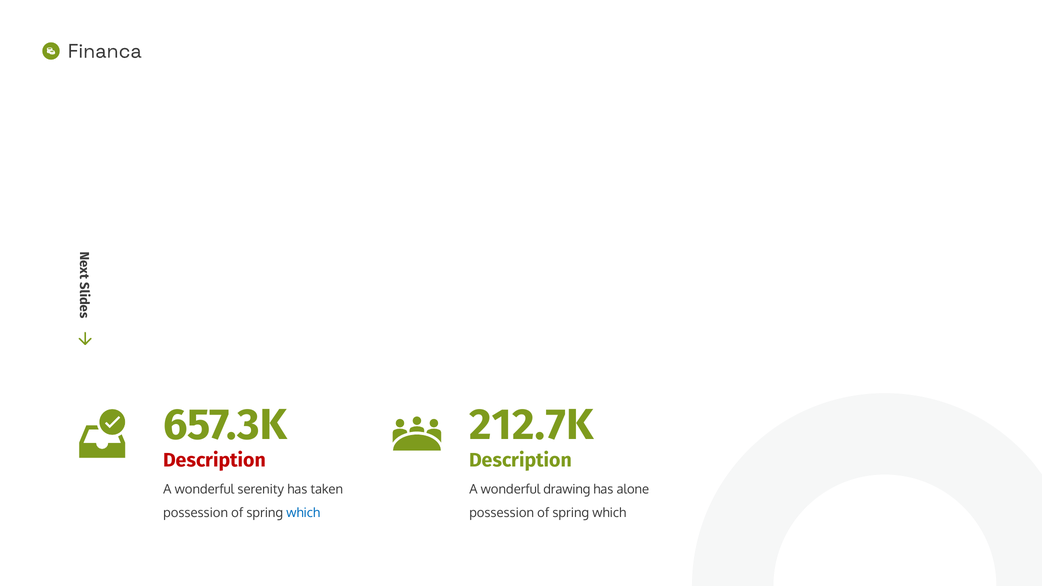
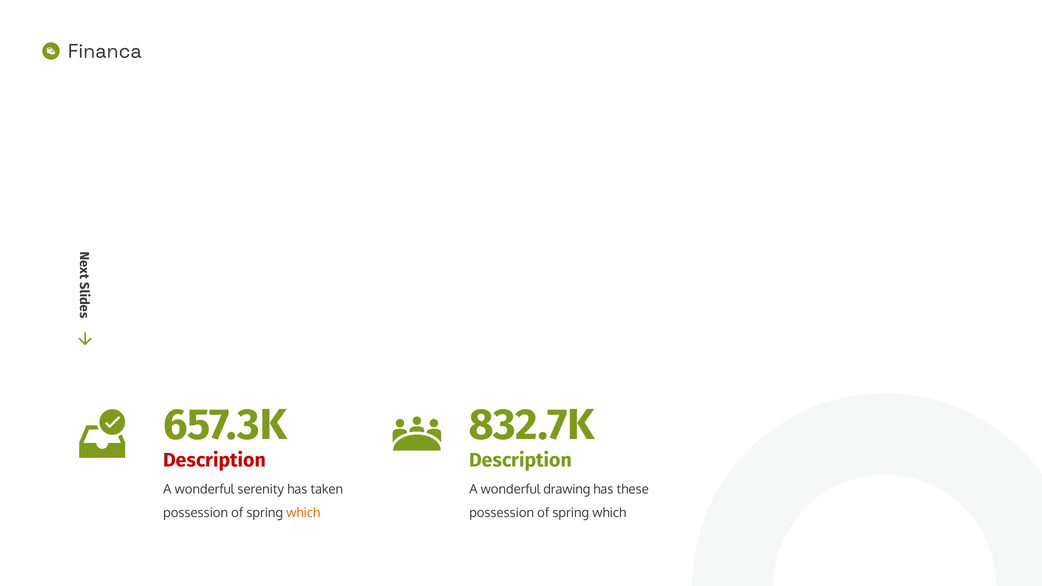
212.7K: 212.7K -> 832.7K (532, 425)
alone: alone -> these (633, 490)
which colour: blue -> orange (303, 513)
